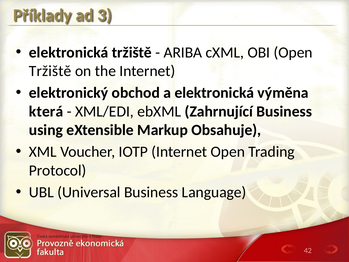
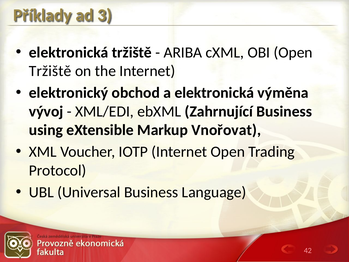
která: která -> vývoj (46, 111)
Obsahuje: Obsahuje -> Vnořovat (226, 130)
